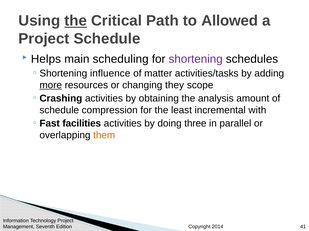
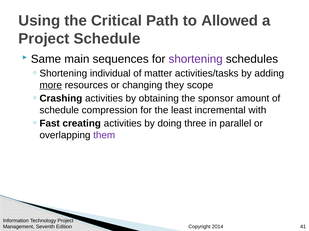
the underline: present -> none (76, 21)
Helps: Helps -> Same (46, 59)
scheduling: scheduling -> sequences (121, 59)
influence: influence -> individual (110, 74)
analysis: analysis -> sponsor (216, 99)
facilities: facilities -> creating (82, 124)
them colour: orange -> purple (104, 136)
